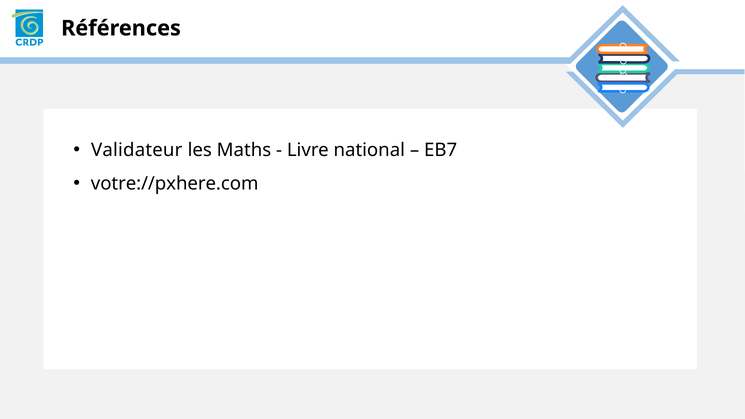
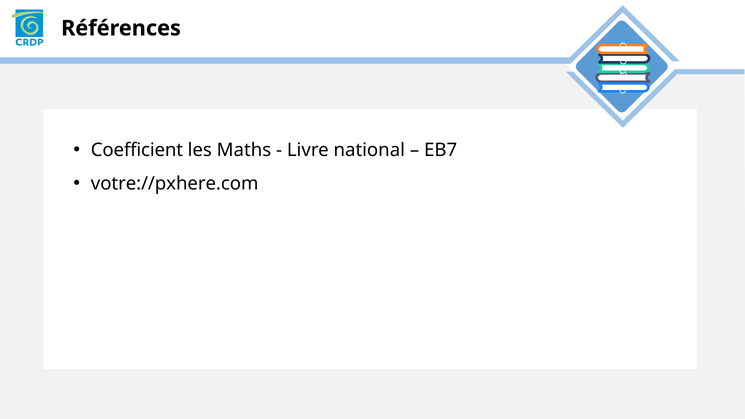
Validateur: Validateur -> Coefficient (137, 150)
